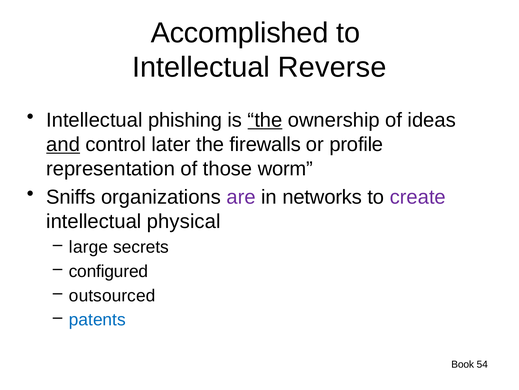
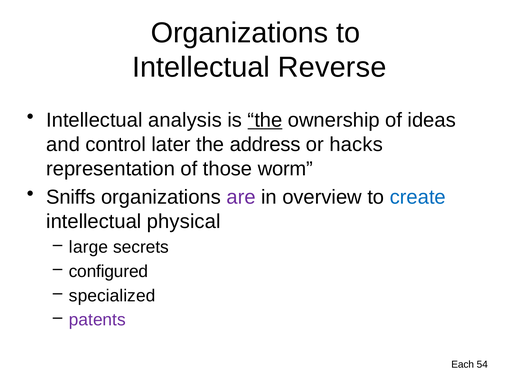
Accomplished: Accomplished -> Organizations (239, 33)
phishing: phishing -> analysis (185, 120)
and underline: present -> none (63, 144)
firewalls: firewalls -> address (265, 144)
profile: profile -> hacks (356, 144)
networks: networks -> overview (322, 197)
create colour: purple -> blue (418, 197)
outsourced: outsourced -> specialized (112, 295)
patents colour: blue -> purple (97, 319)
Book: Book -> Each (463, 364)
